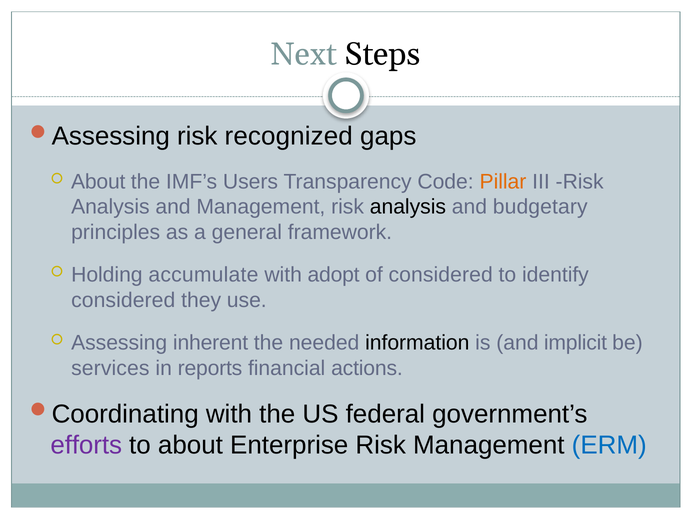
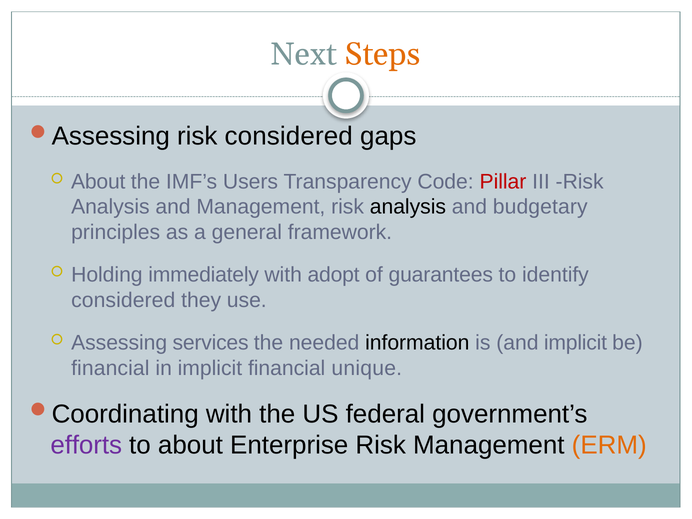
Steps colour: black -> orange (383, 54)
risk recognized: recognized -> considered (289, 136)
Pillar colour: orange -> red (503, 182)
accumulate: accumulate -> immediately (204, 275)
of considered: considered -> guarantees (441, 275)
inherent: inherent -> services (211, 343)
services: services -> financial (110, 368)
in reports: reports -> implicit (210, 368)
actions: actions -> unique (367, 368)
ERM colour: blue -> orange (609, 445)
